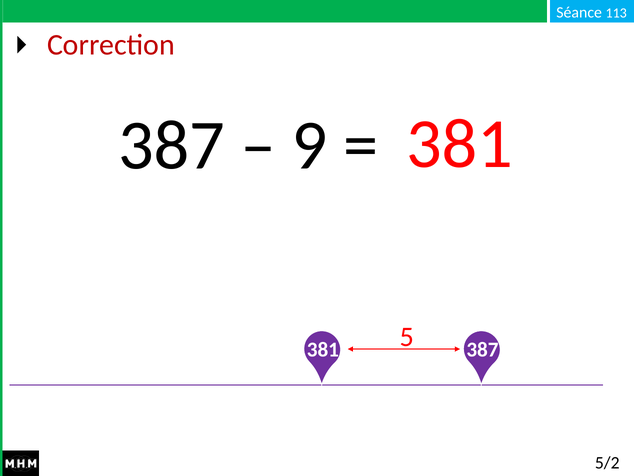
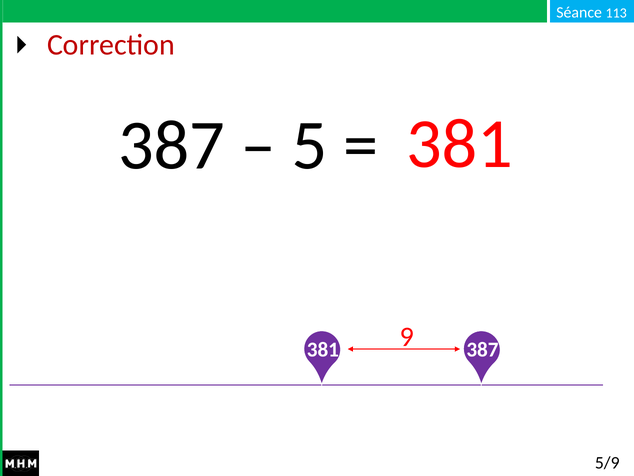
9: 9 -> 5 (310, 145)
5: 5 -> 9 (407, 337)
5/2: 5/2 -> 5/9 (607, 463)
